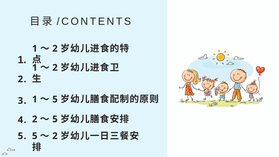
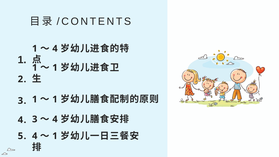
2: 2 -> 4 (55, 49)
2: 2 -> 1 (55, 68)
5: 5 -> 1 (55, 99)
4 2: 2 -> 3 (35, 119)
5: 5 -> 4 (55, 119)
5 5: 5 -> 4 (35, 136)
2: 2 -> 1 (55, 136)
